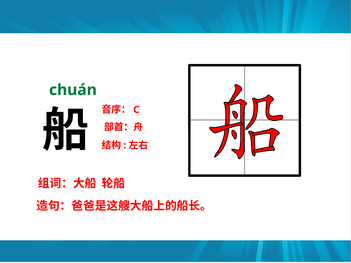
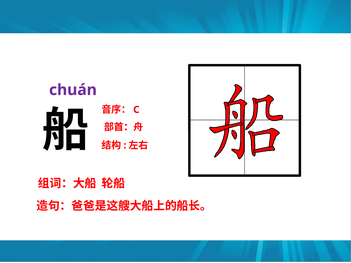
chuán colour: green -> purple (73, 90)
